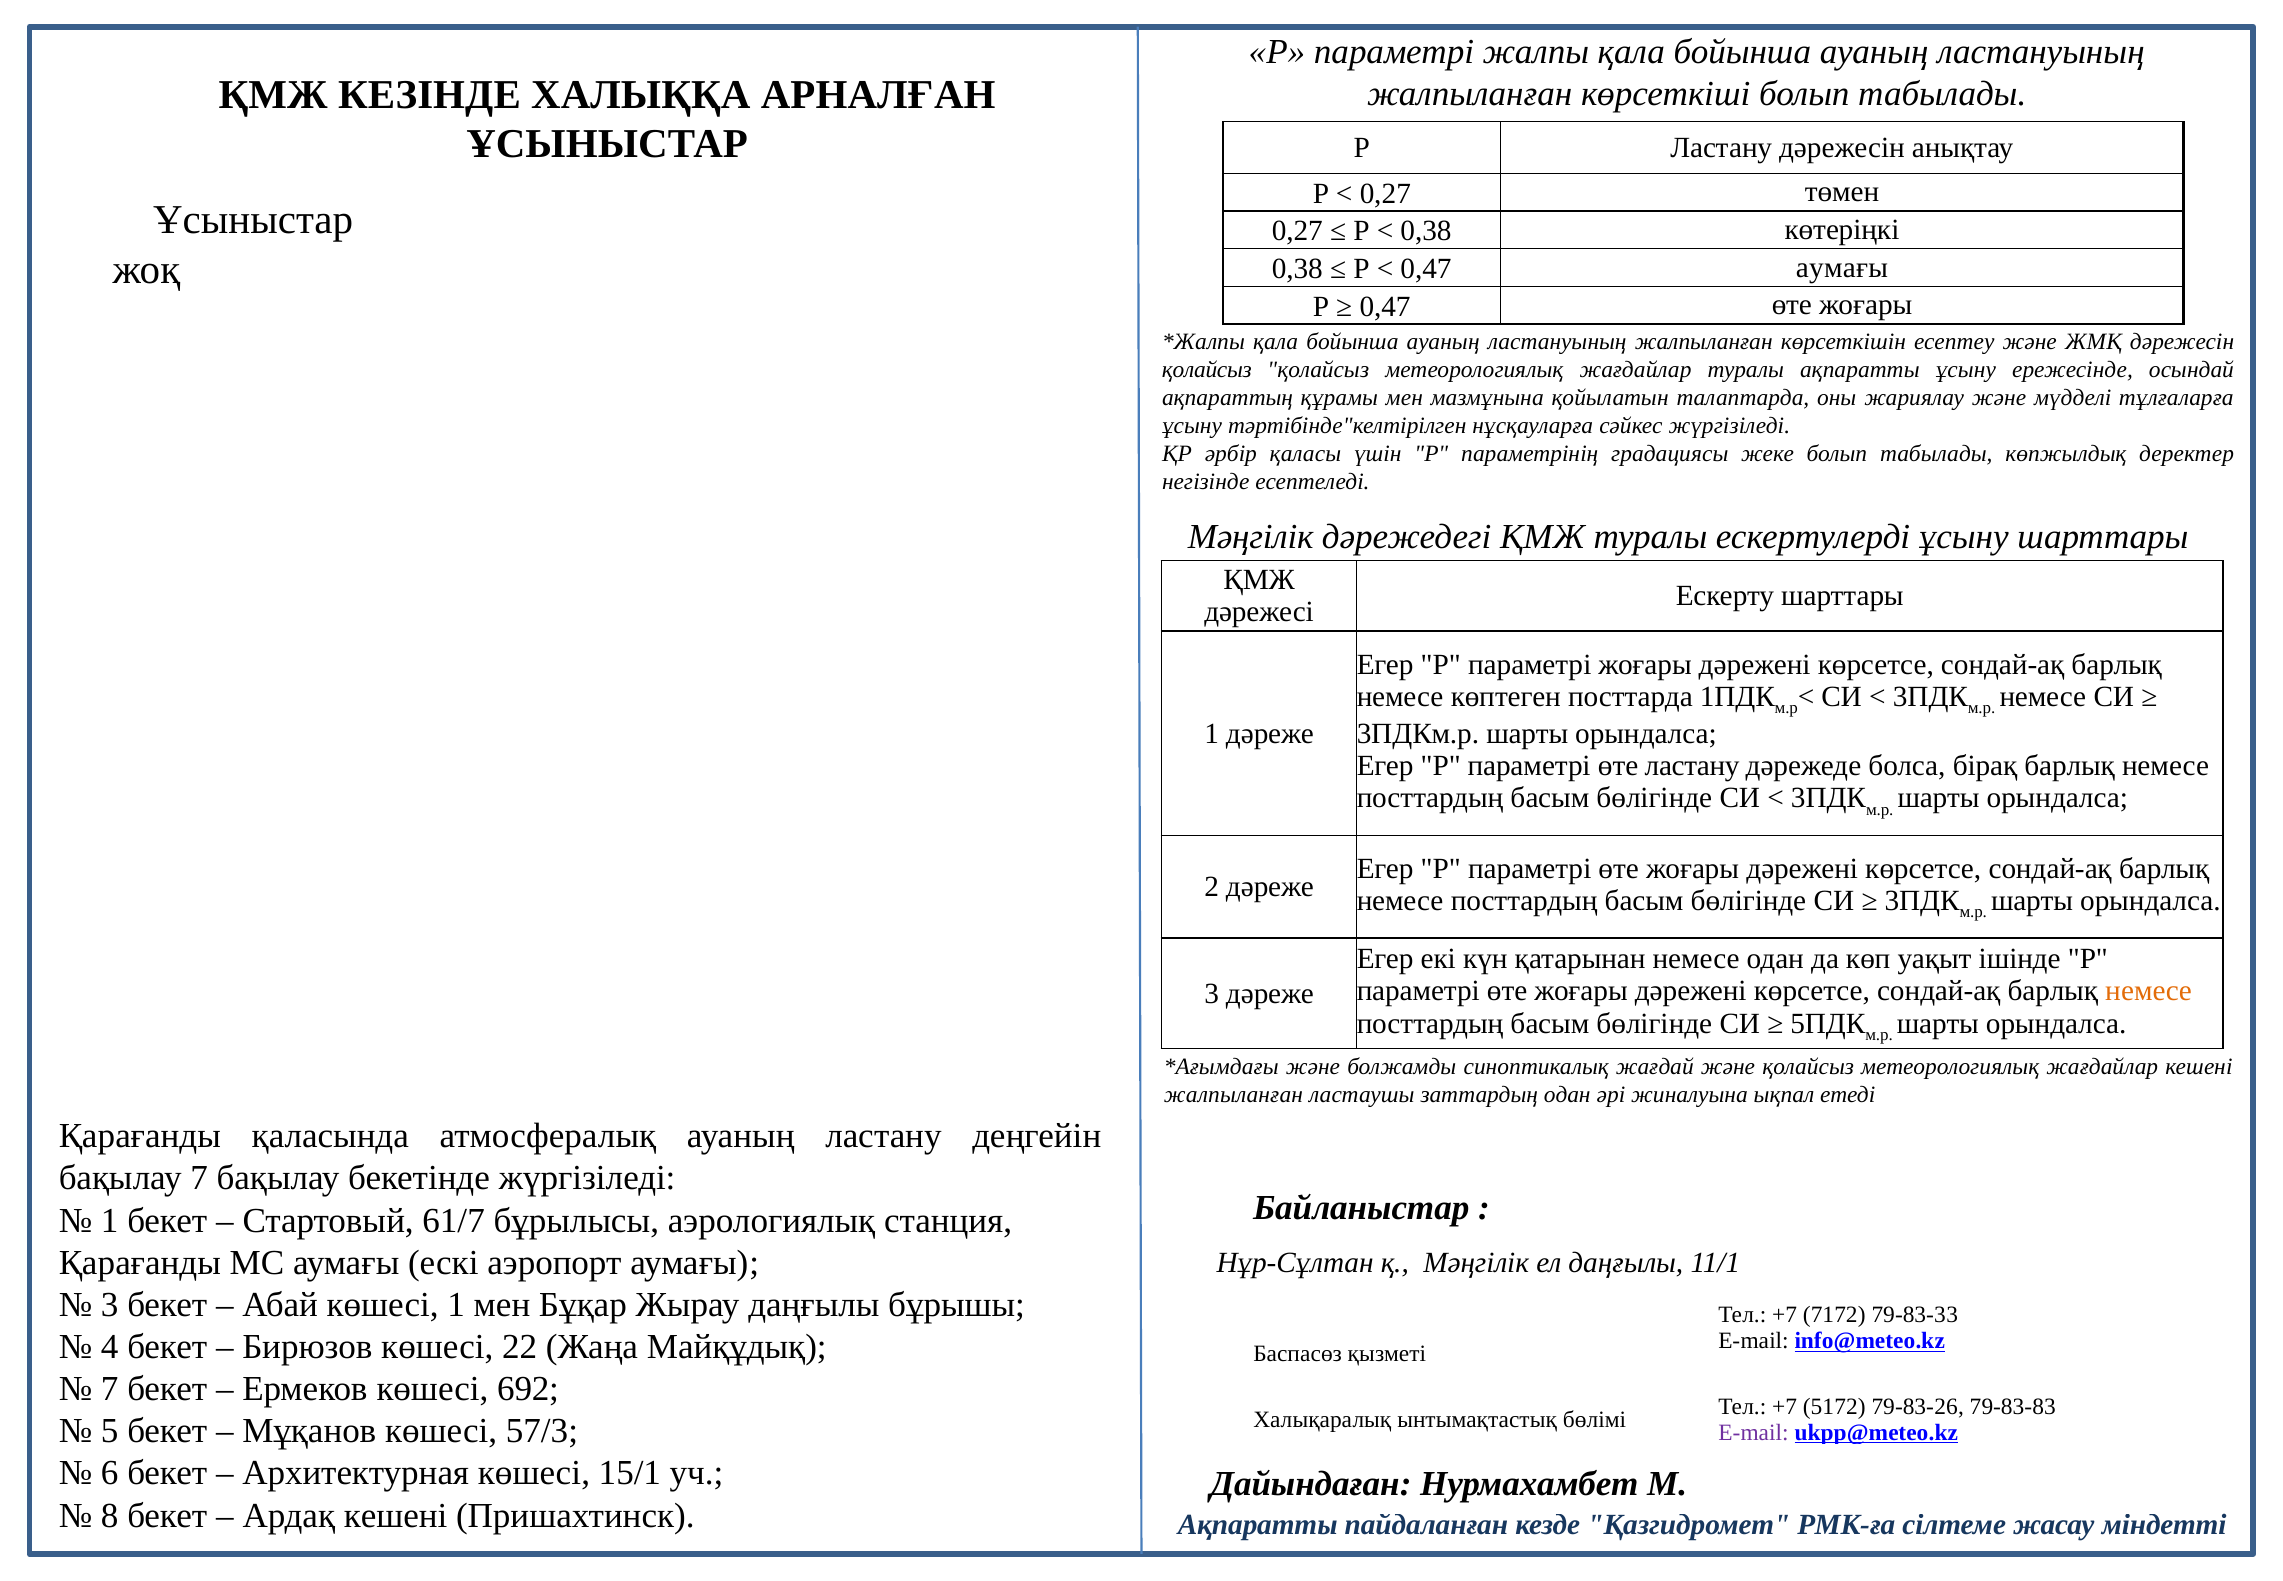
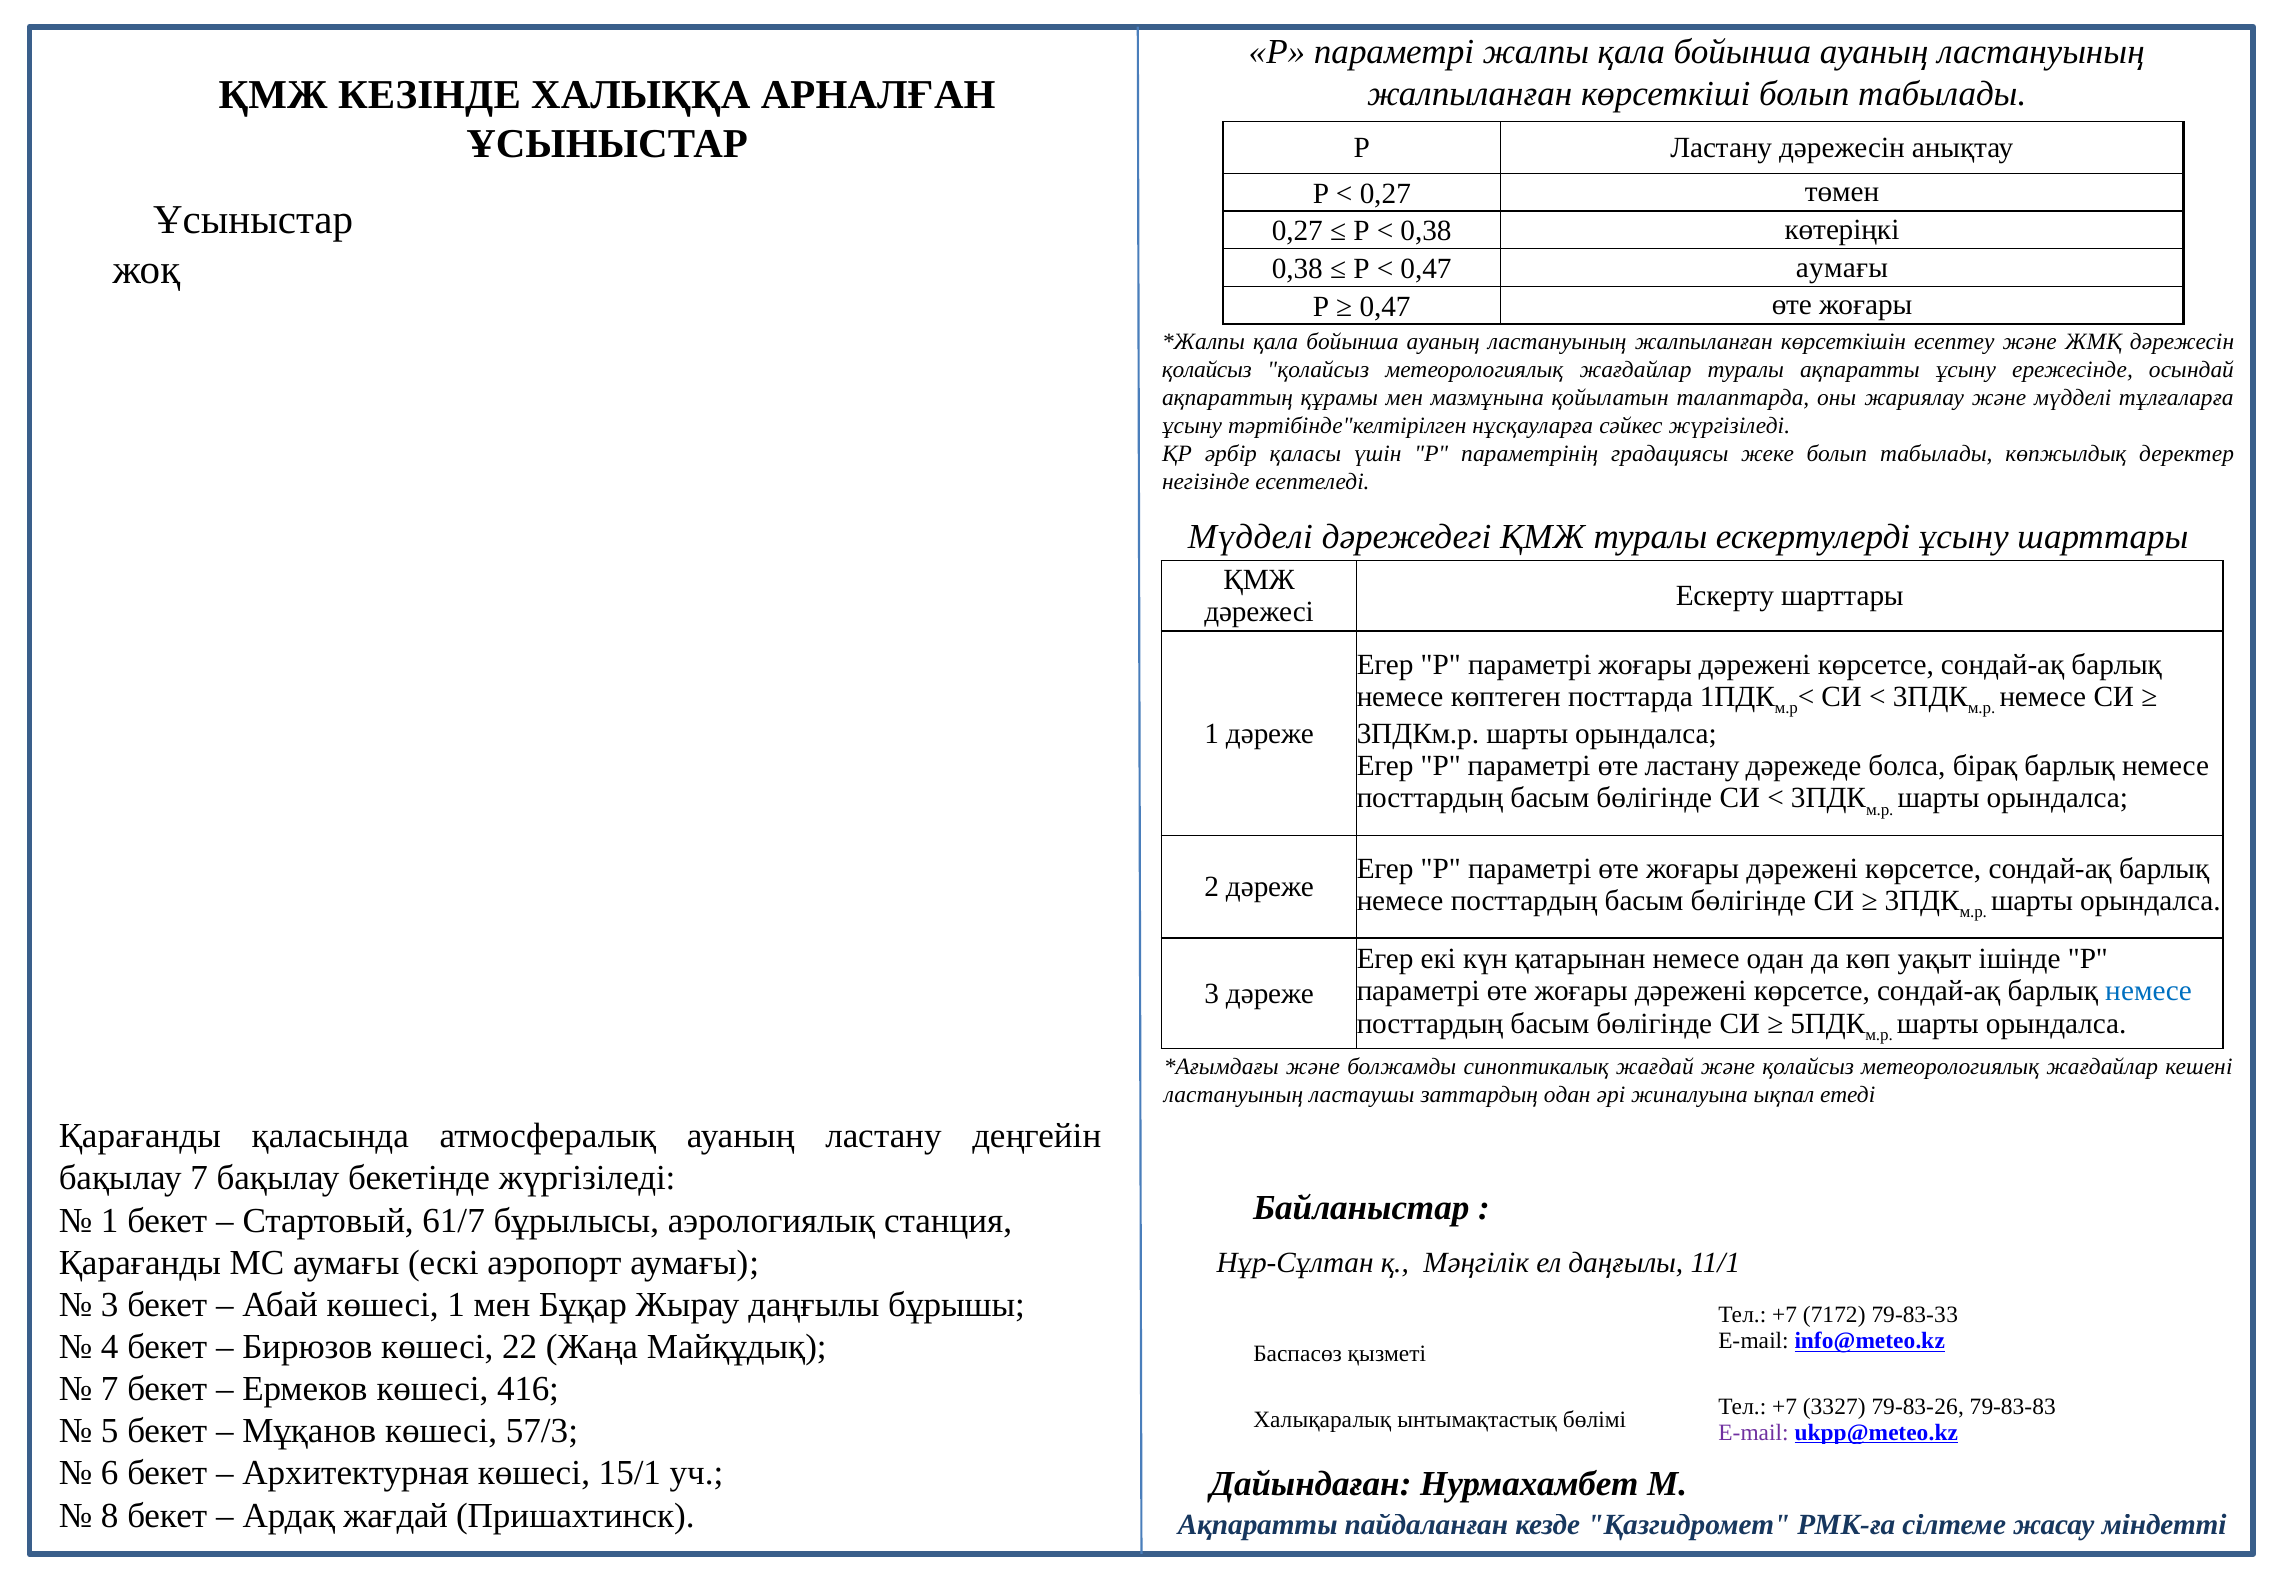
Мәңгілік: Мәңгілік -> Мүдделі (1250, 536)
немесе colour: orange -> blue (2149, 991)
жалпыланған: жалпыланған -> ластануының (1234, 1095)
692: 692 -> 416 (528, 1389)
5172: 5172 -> 3327 (1834, 1406)
Ардақ кешені: кешені -> жағдай (396, 1515)
